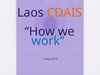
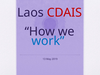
CDAIS colour: orange -> red (64, 13)
